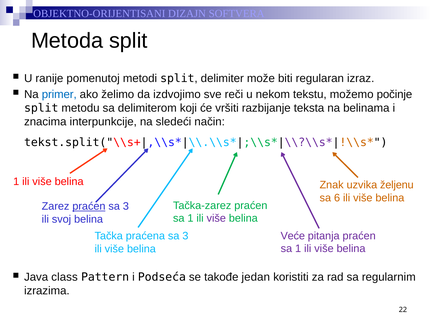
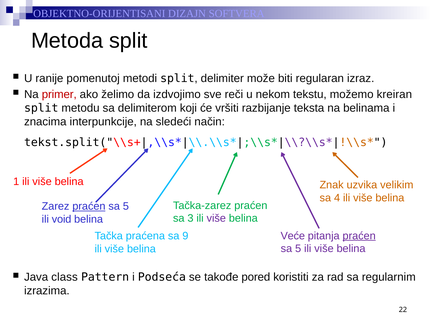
primer colour: blue -> red (59, 95)
počinje: počinje -> kreiran (394, 95)
željenu: željenu -> velikim (397, 185)
6: 6 -> 4 (337, 198)
3: 3 -> 5 (126, 207)
1: 1 -> 3 (190, 219)
svoj: svoj -> void (62, 220)
praćen underline: none -> present (359, 236)
praćena sa 3: 3 -> 9 (185, 237)
1: 1 -> 5 (298, 249)
jedan: jedan -> pored (256, 278)
